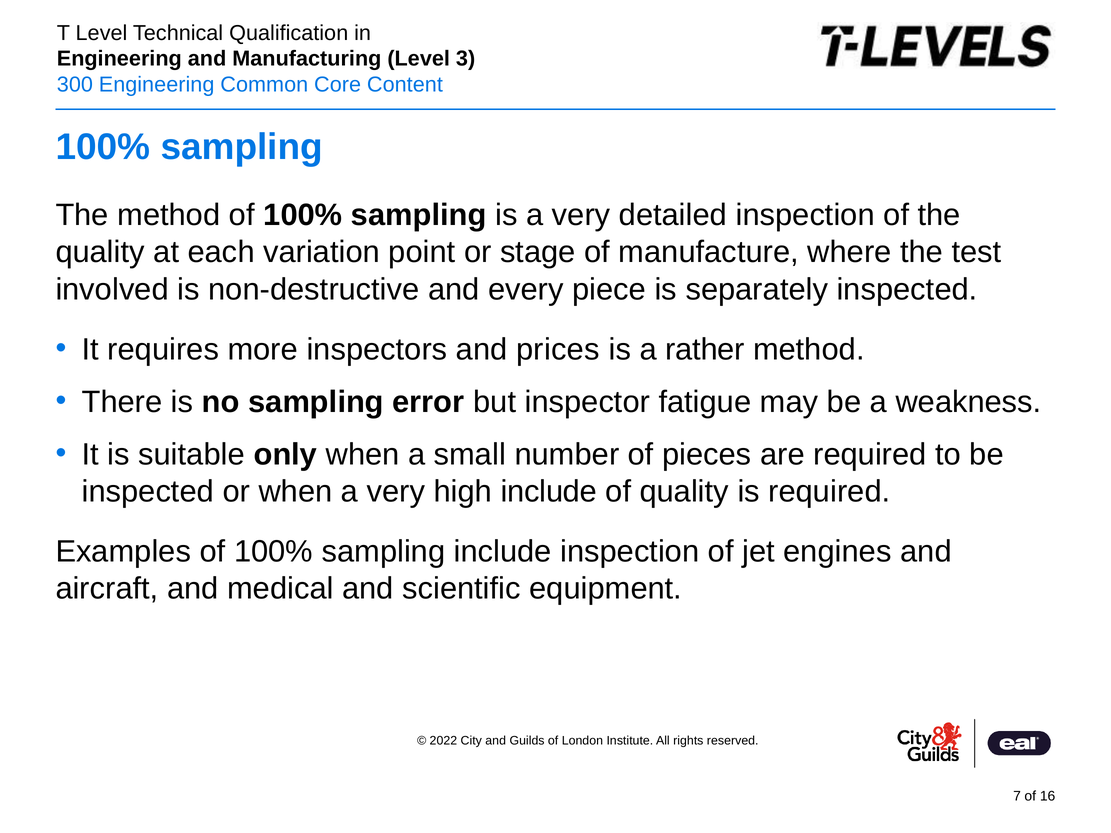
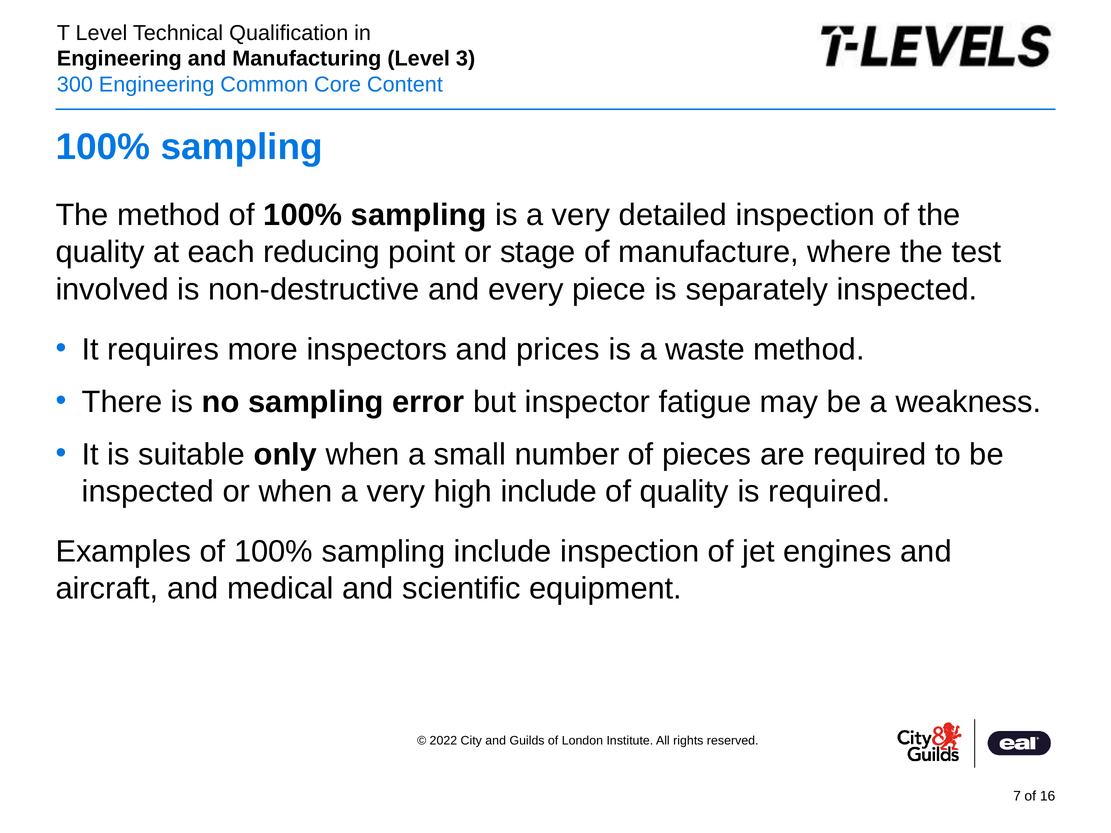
variation: variation -> reducing (322, 252)
rather: rather -> waste (705, 350)
